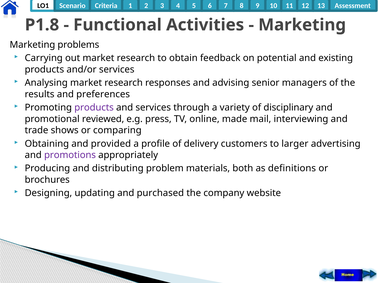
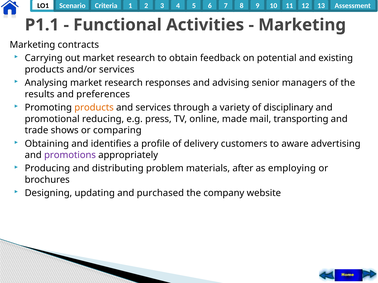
P1.8: P1.8 -> P1.1 (42, 25)
problems: problems -> contracts (78, 45)
products colour: purple -> orange (94, 108)
reviewed: reviewed -> reducing (103, 119)
interviewing: interviewing -> transporting (301, 119)
provided: provided -> identifies (111, 144)
larger: larger -> aware (295, 144)
both: both -> after (243, 169)
definitions: definitions -> employing (292, 169)
